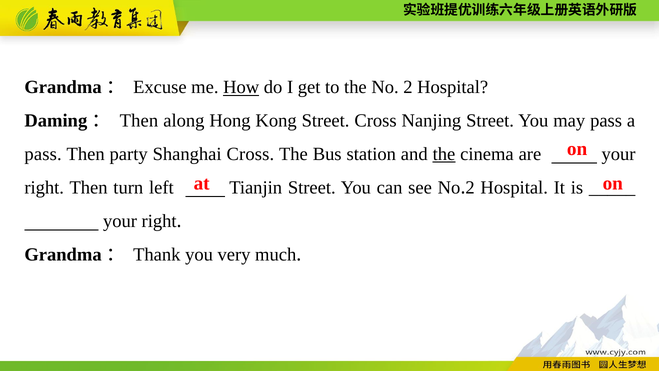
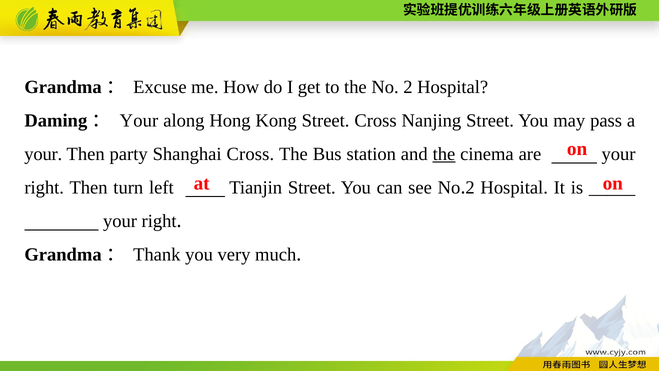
How underline: present -> none (241, 87)
Then: Then -> Your (139, 121)
pass: pass -> your (43, 154)
